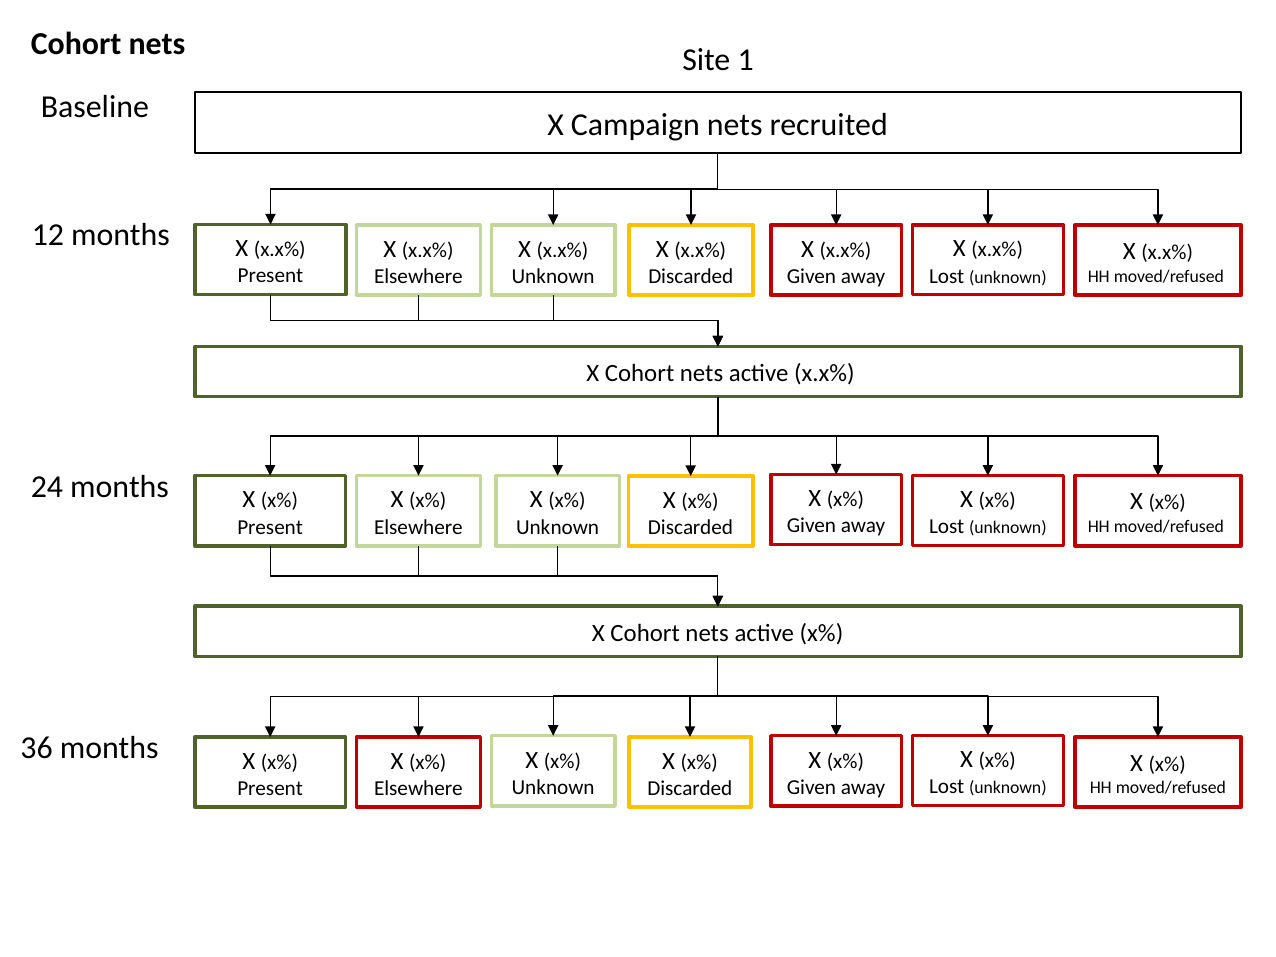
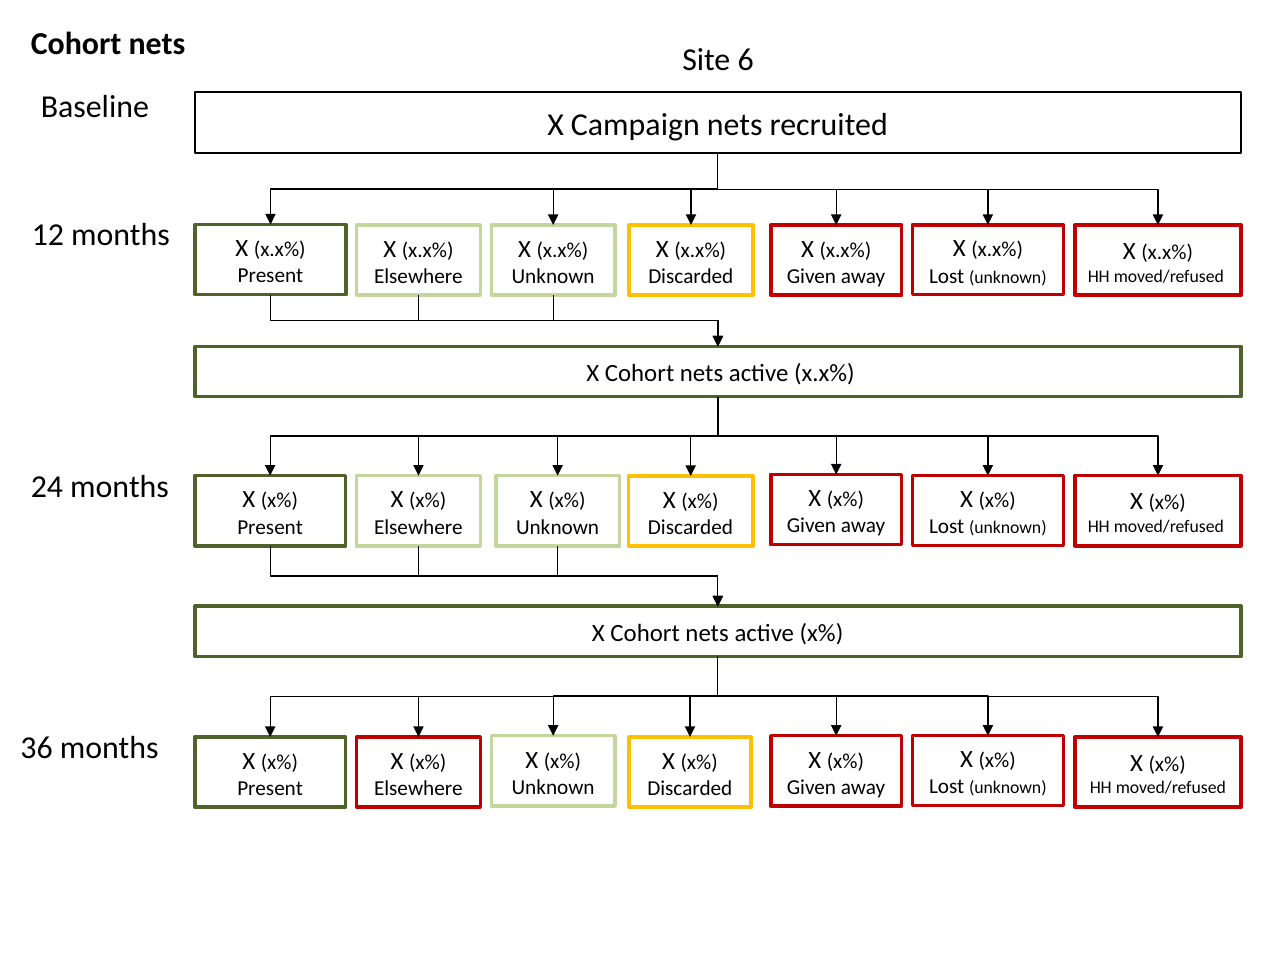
1: 1 -> 6 (746, 60)
